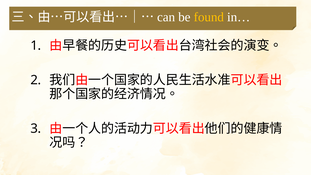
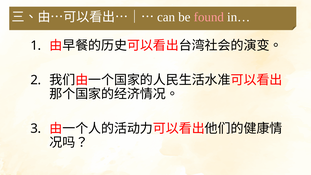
found colour: yellow -> pink (209, 17)
